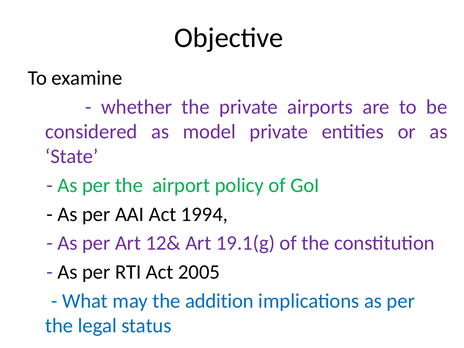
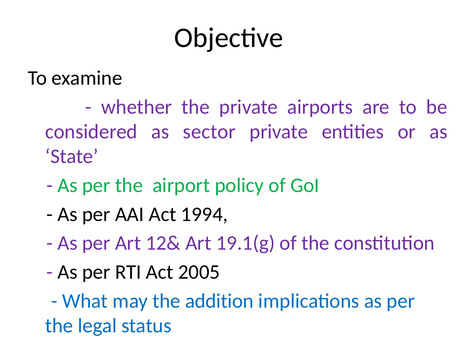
model: model -> sector (209, 132)
